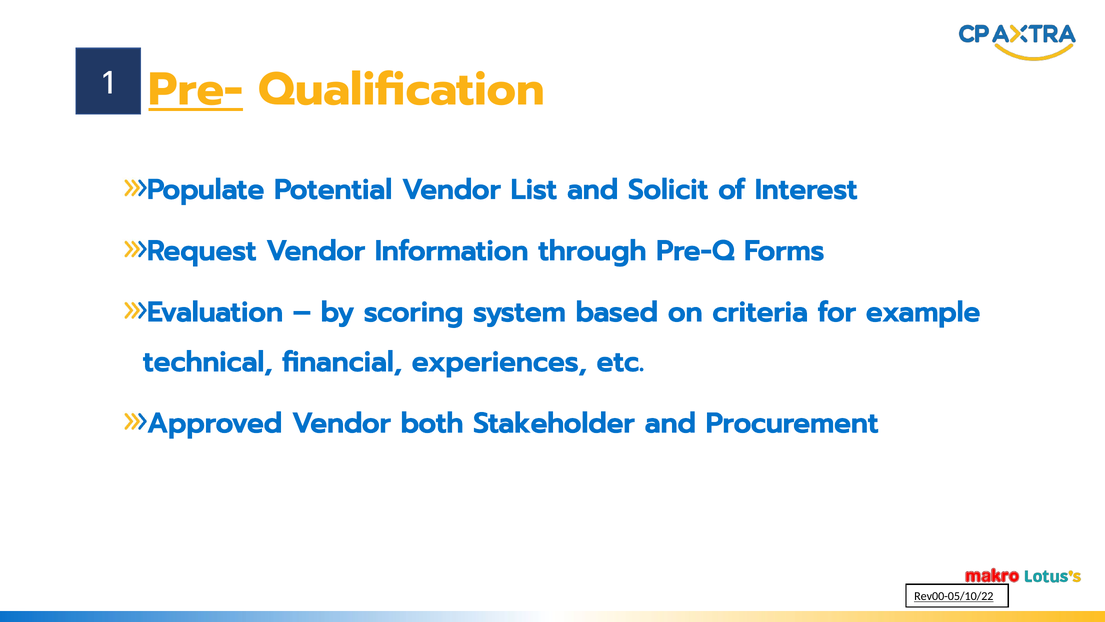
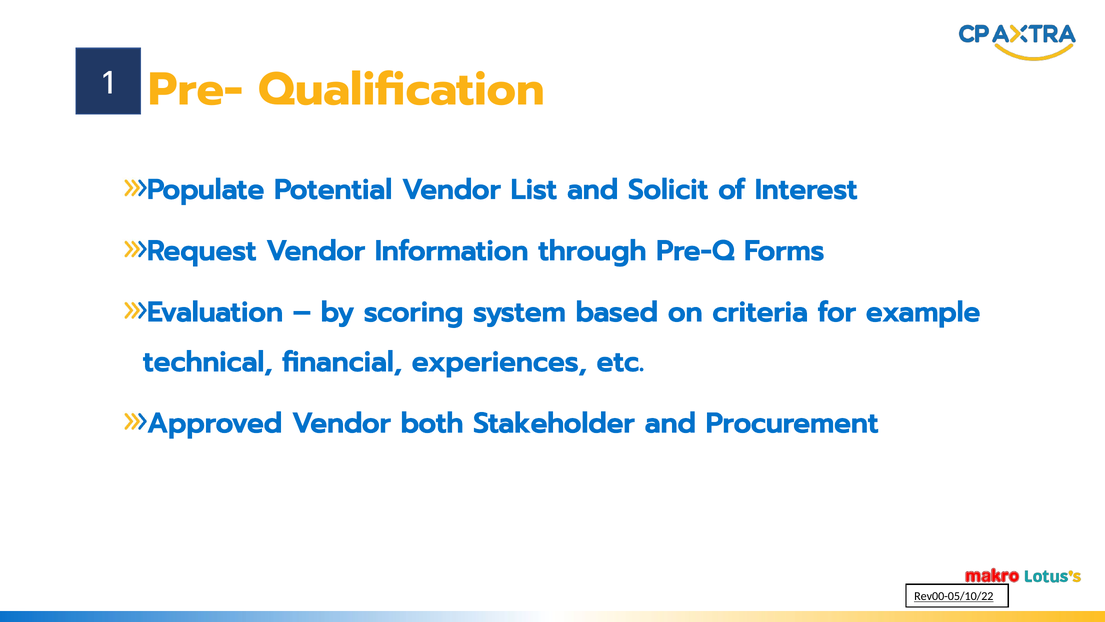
Pre- underline: present -> none (196, 90)
